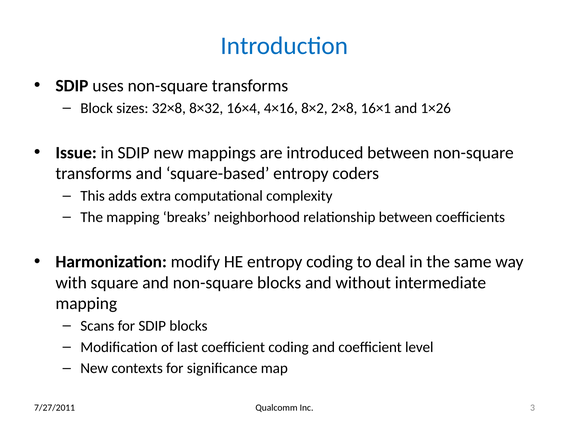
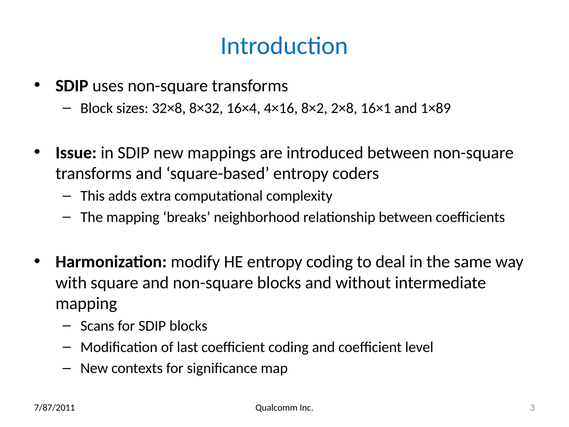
1×26: 1×26 -> 1×89 (436, 108)
7/27/2011: 7/27/2011 -> 7/87/2011 (55, 408)
